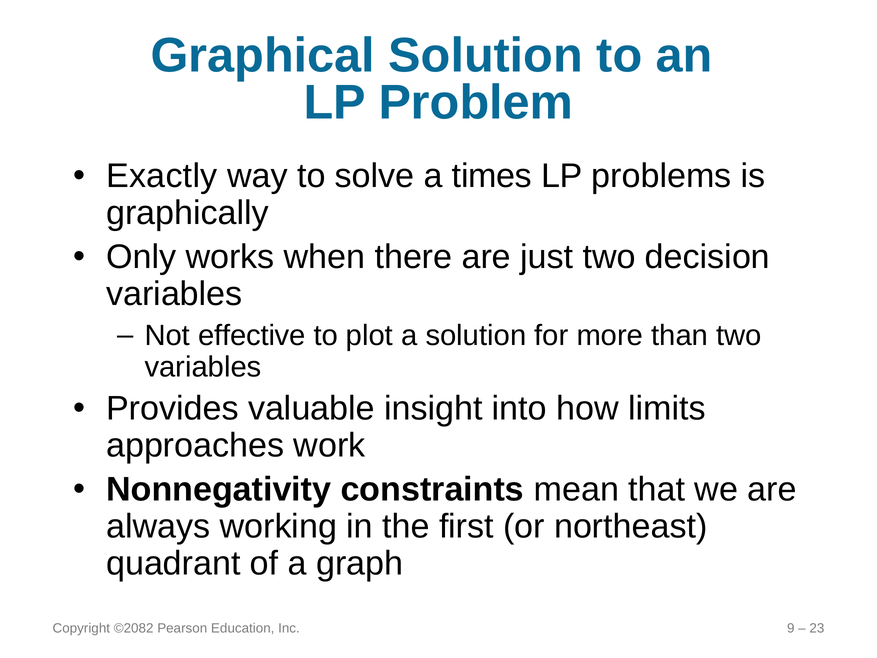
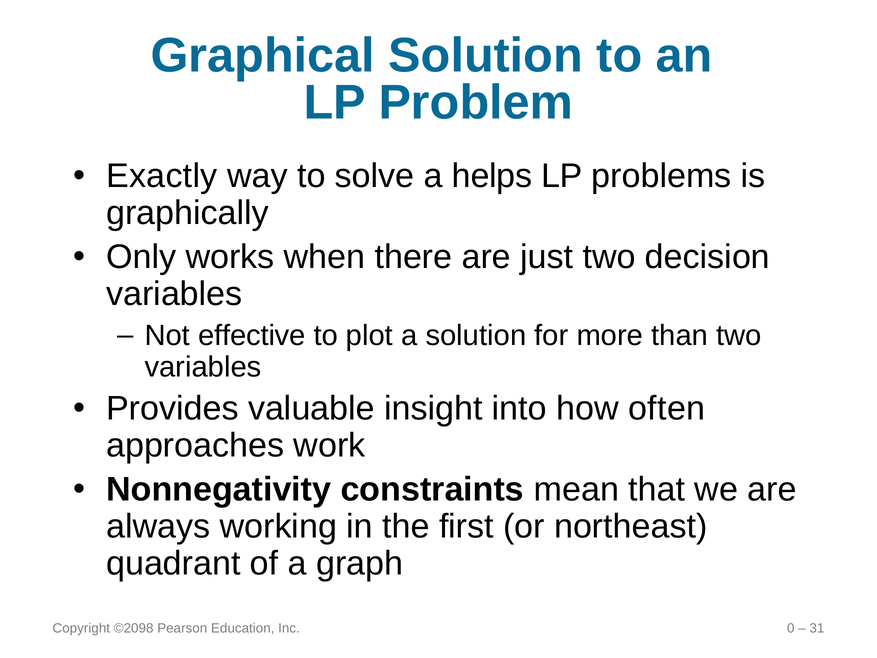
times: times -> helps (492, 176)
limits: limits -> often (667, 409)
©2082: ©2082 -> ©2098 (134, 628)
9: 9 -> 0 (791, 628)
23: 23 -> 31 (817, 628)
